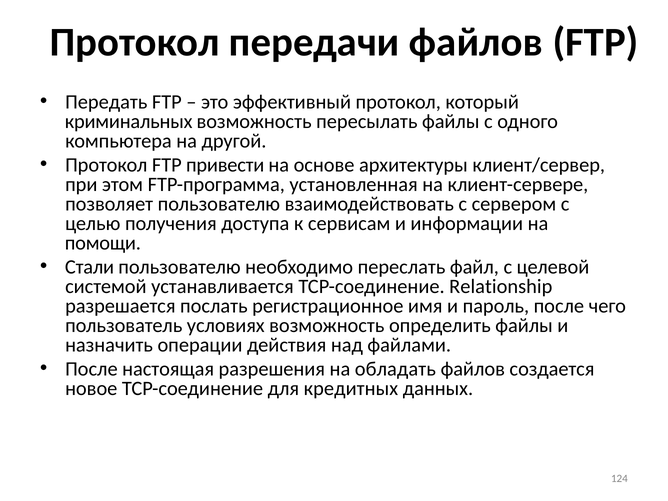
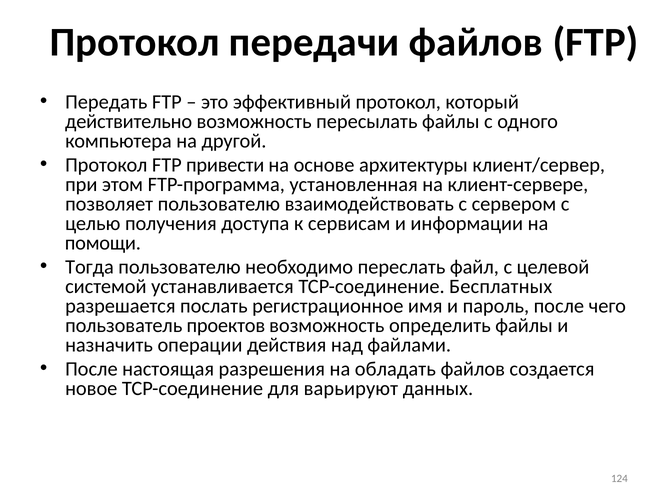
криминальных: криминальных -> действительно (129, 122)
Стали: Стали -> Тогда (89, 267)
Relationship: Relationship -> Бесплатных (501, 286)
условиях: условиях -> проектов (226, 326)
кредитных: кредитных -> варьируют (351, 388)
